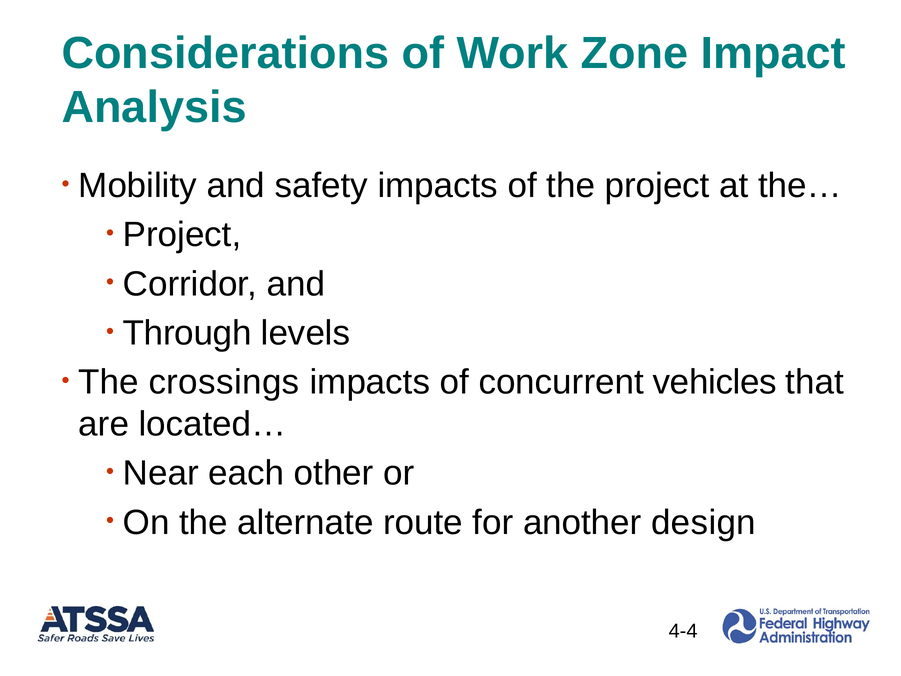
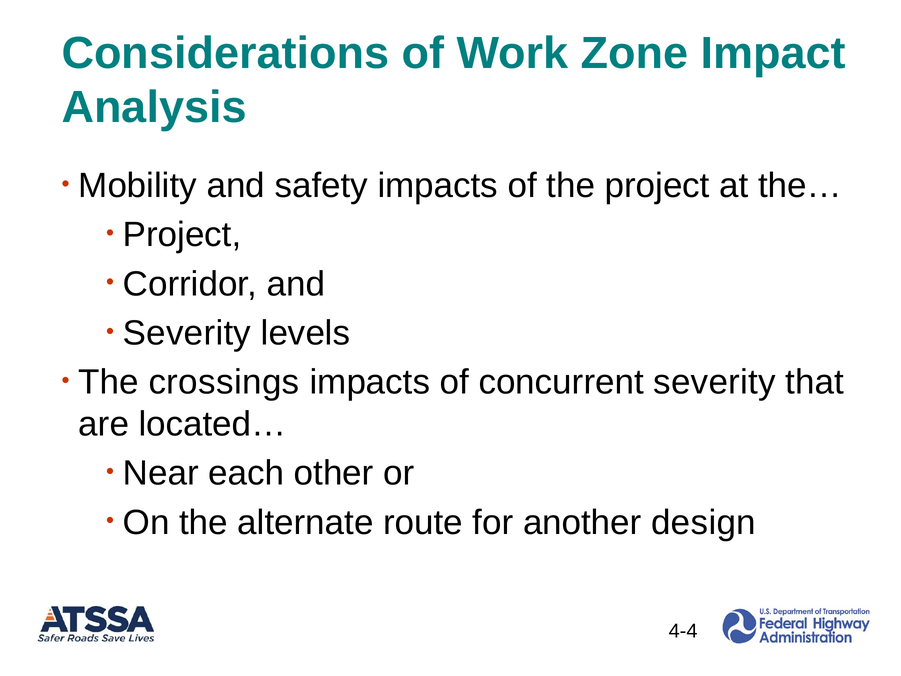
Through: Through -> Severity (187, 333)
concurrent vehicles: vehicles -> severity (715, 382)
